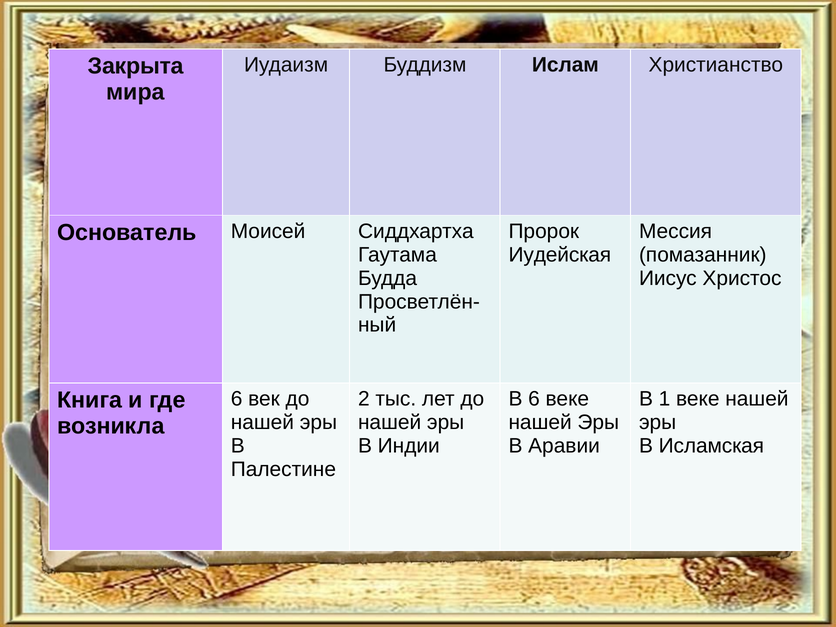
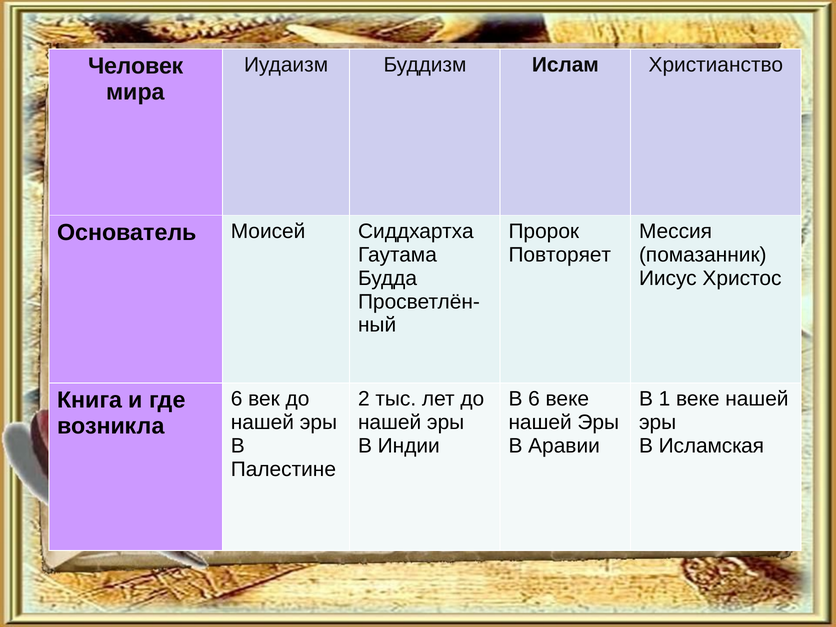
Закрыта: Закрыта -> Человек (136, 66)
Иудейская: Иудейская -> Повторяет (560, 255)
